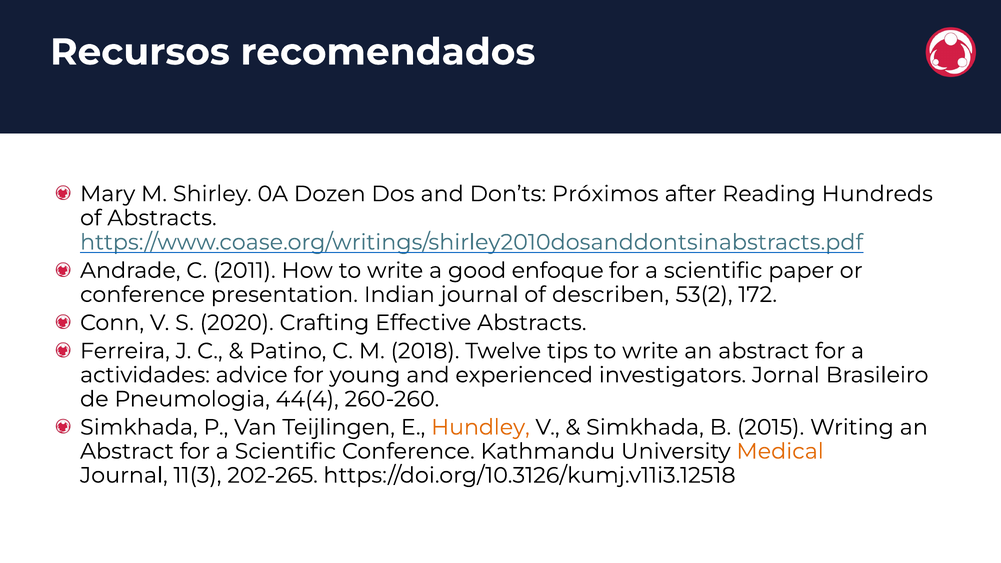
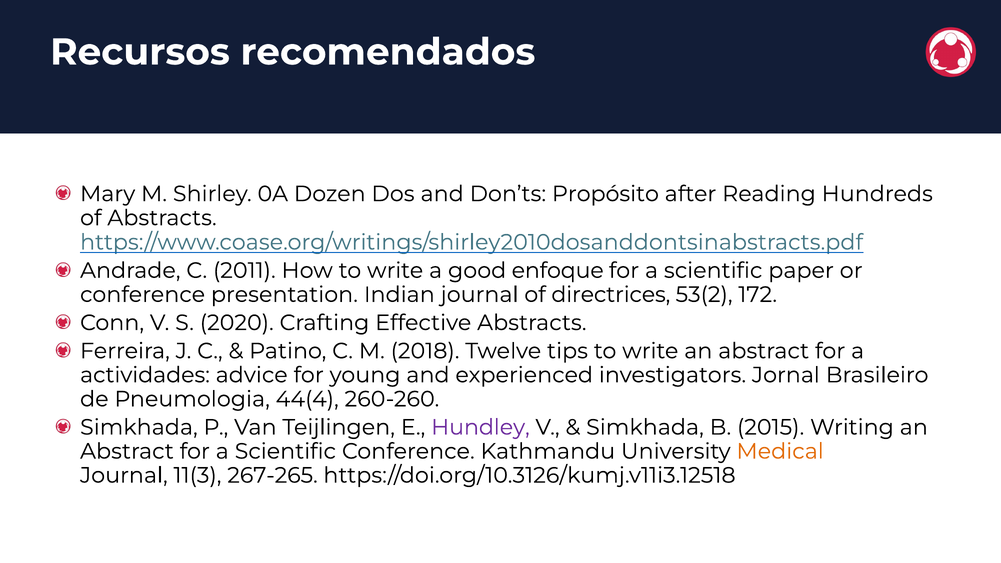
Próximos: Próximos -> Propósito (605, 194)
describen: describen -> directrices (611, 295)
Hundley colour: orange -> purple (480, 427)
202-265: 202-265 -> 267-265 (273, 475)
